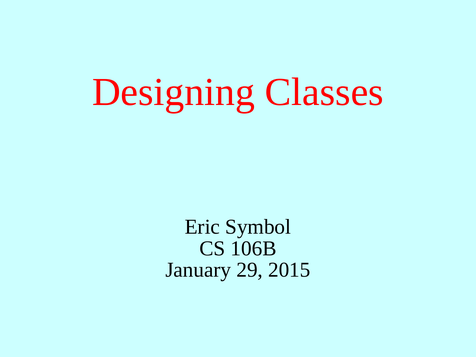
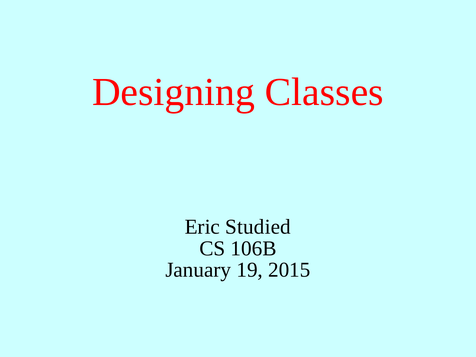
Symbol: Symbol -> Studied (258, 227)
29: 29 -> 19 (250, 270)
